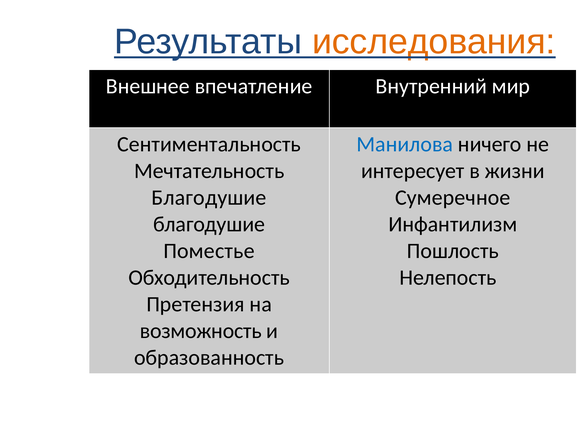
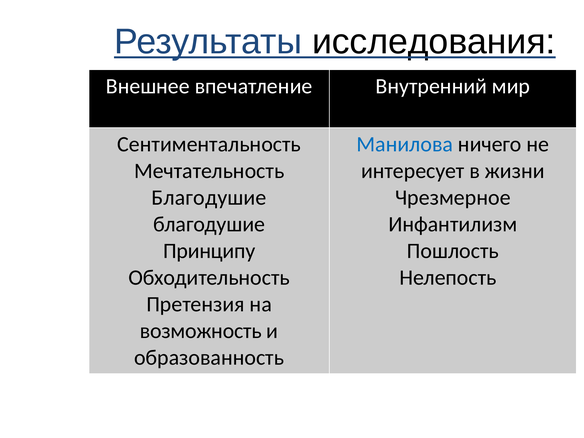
исследования colour: orange -> black (434, 42)
Сумеречное: Сумеречное -> Чрезмерное (453, 198)
Поместье: Поместье -> Принципу (209, 251)
